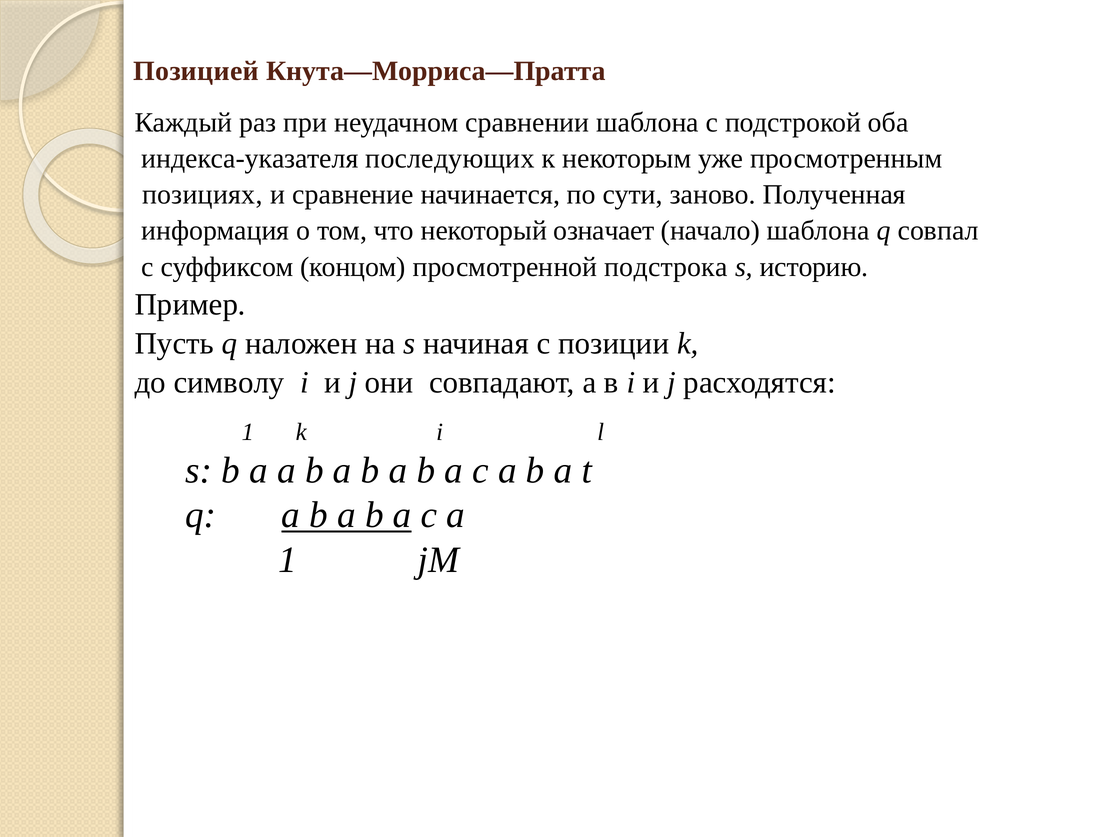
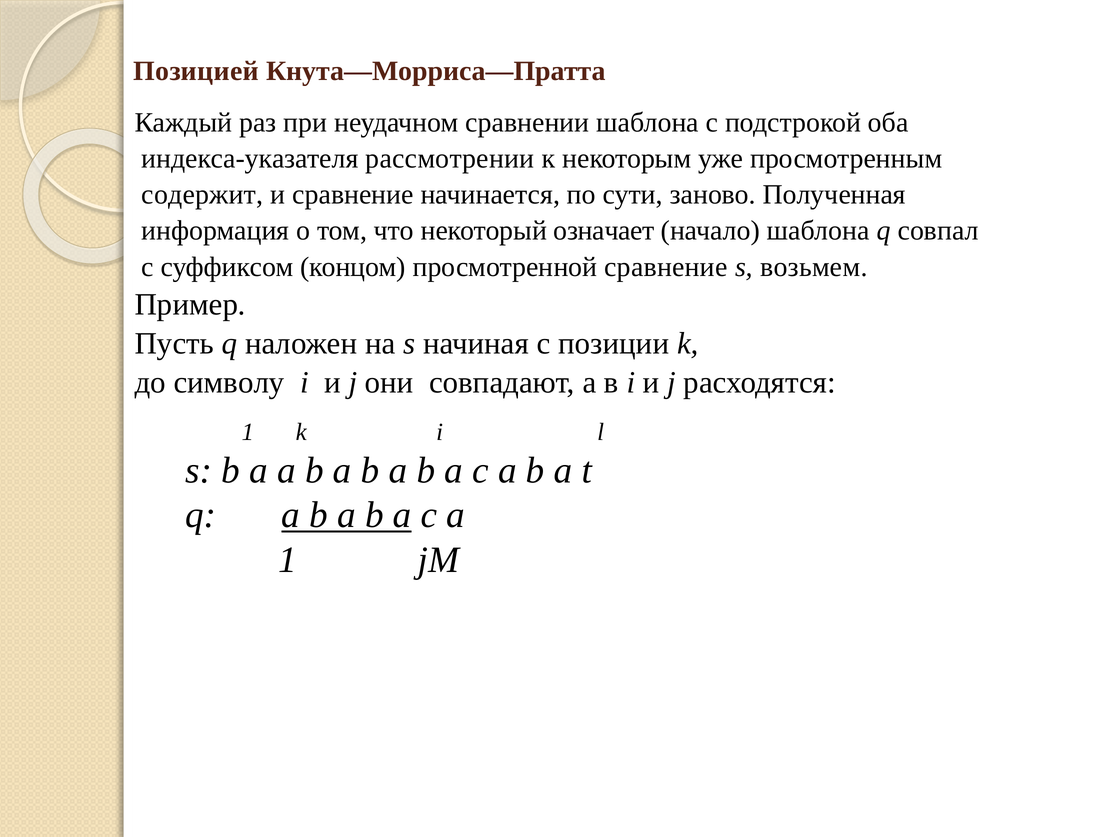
последующих: последующих -> рассмотрении (450, 159)
позициях: позициях -> содержит (202, 195)
просмотренной подстрока: подстрока -> сравнение (666, 267)
историю: историю -> возьмем (814, 267)
